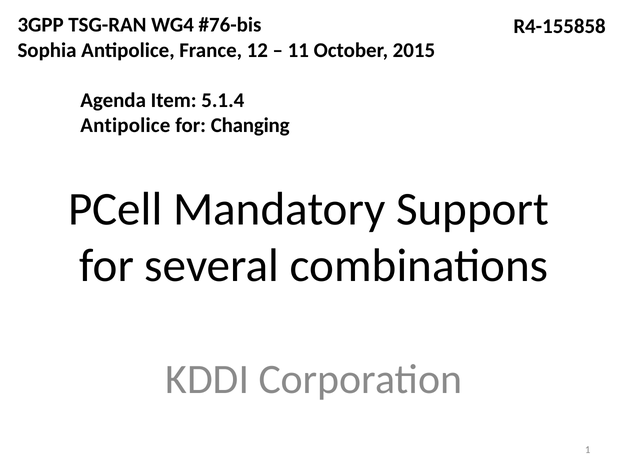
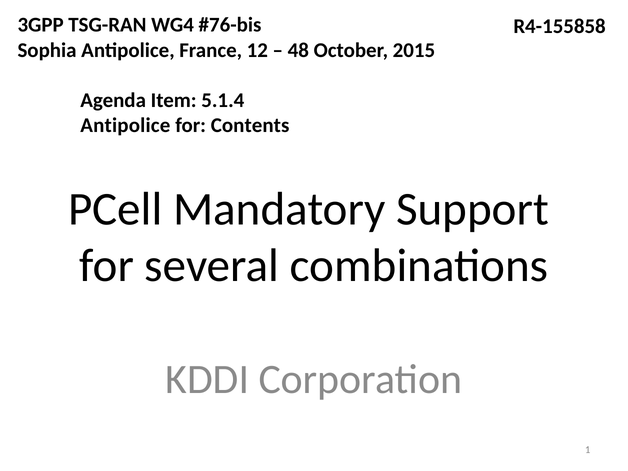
11: 11 -> 48 (298, 50)
Changing: Changing -> Contents (250, 126)
